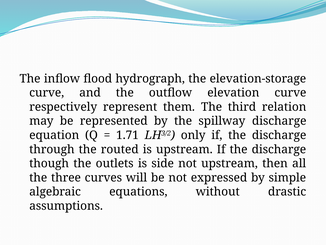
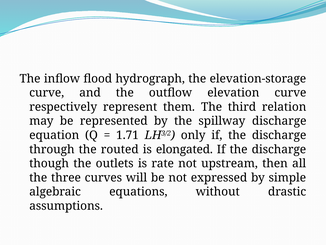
is upstream: upstream -> elongated (184, 149)
side: side -> rate (163, 163)
